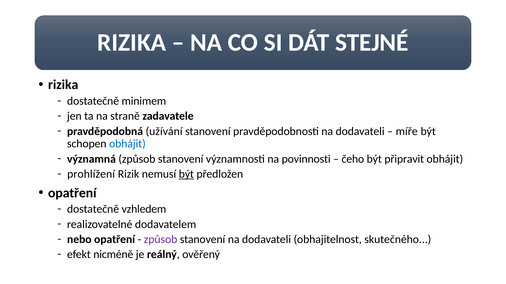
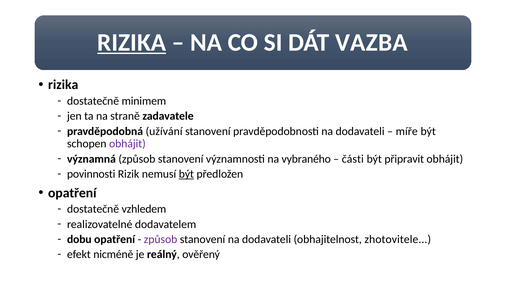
RIZIKA underline: none -> present (132, 43)
STEJNÉ: STEJNÉ -> VAZBA (372, 43)
obhájit colour: blue -> purple (127, 144)
povinnosti: povinnosti -> vybraného (306, 159)
čeho: čeho -> části (353, 159)
prohlížení: prohlížení -> povinnosti (91, 174)
nebo: nebo -> dobu (79, 240)
skutečného: skutečného -> zhotovitele (398, 240)
